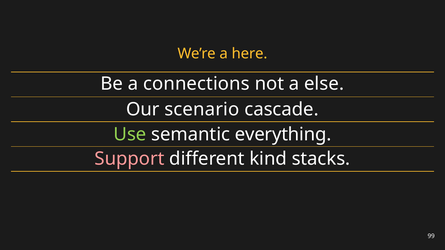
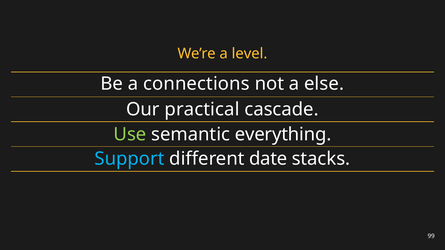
here: here -> level (250, 54)
scenario: scenario -> practical (202, 109)
Support colour: pink -> light blue (130, 159)
kind: kind -> date (268, 159)
